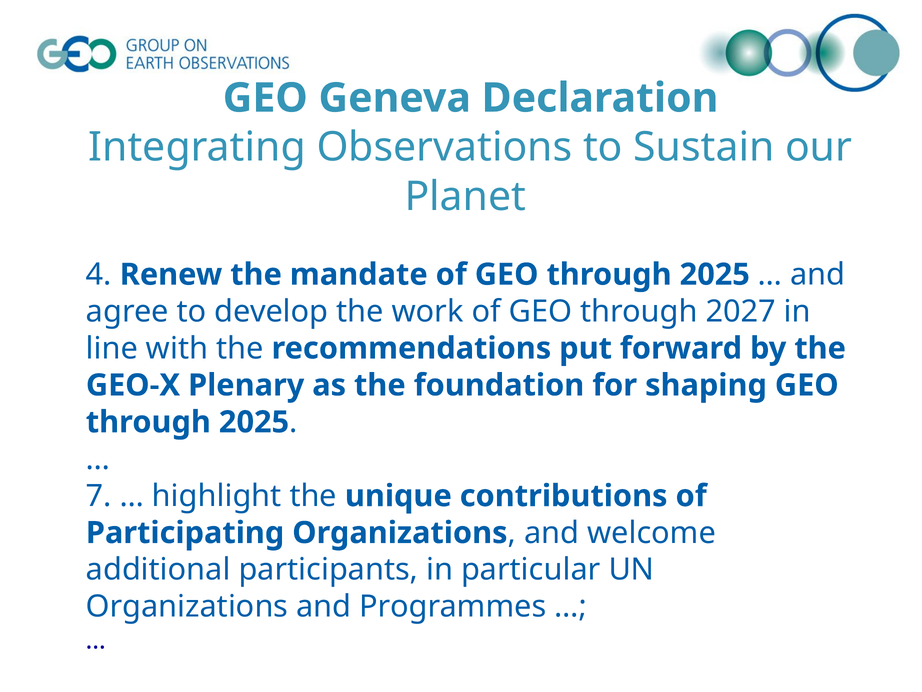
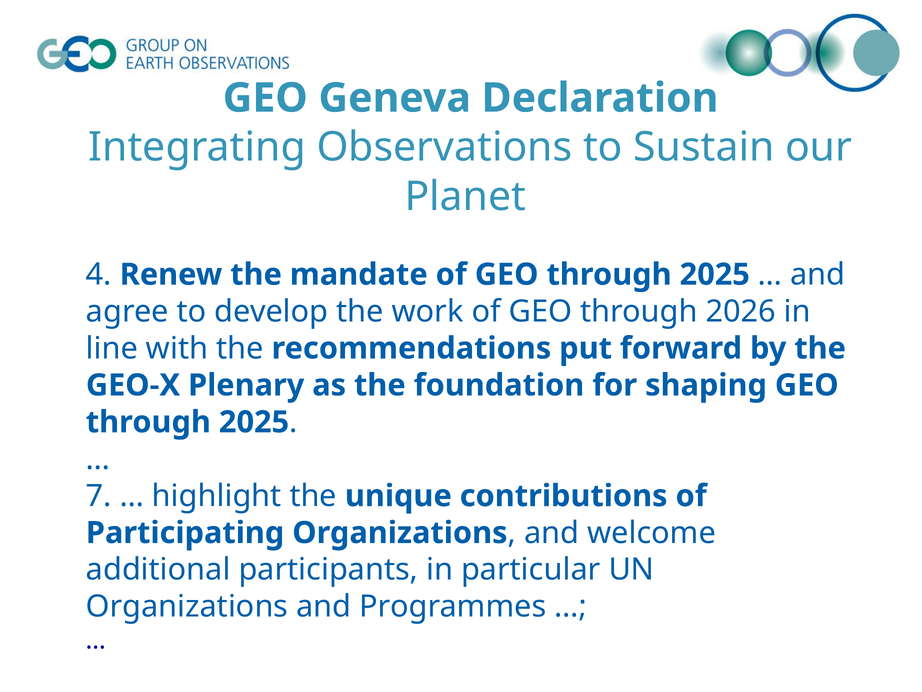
2027: 2027 -> 2026 (741, 311)
